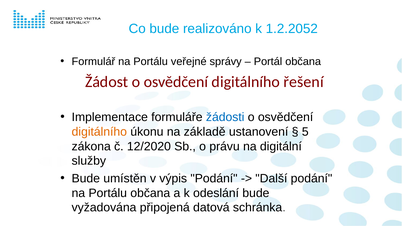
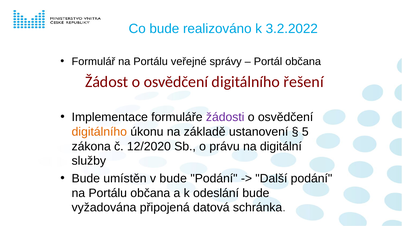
1.2.2052: 1.2.2052 -> 3.2.2022 (292, 29)
žádosti colour: blue -> purple (225, 117)
v výpis: výpis -> bude (173, 179)
